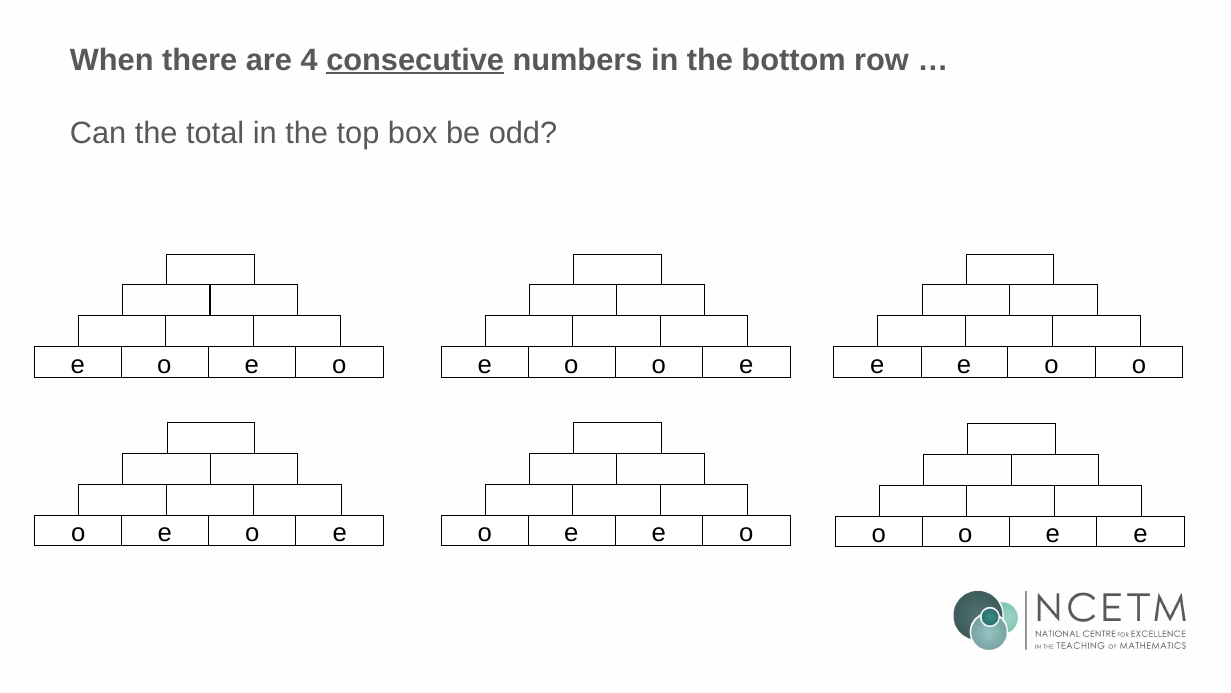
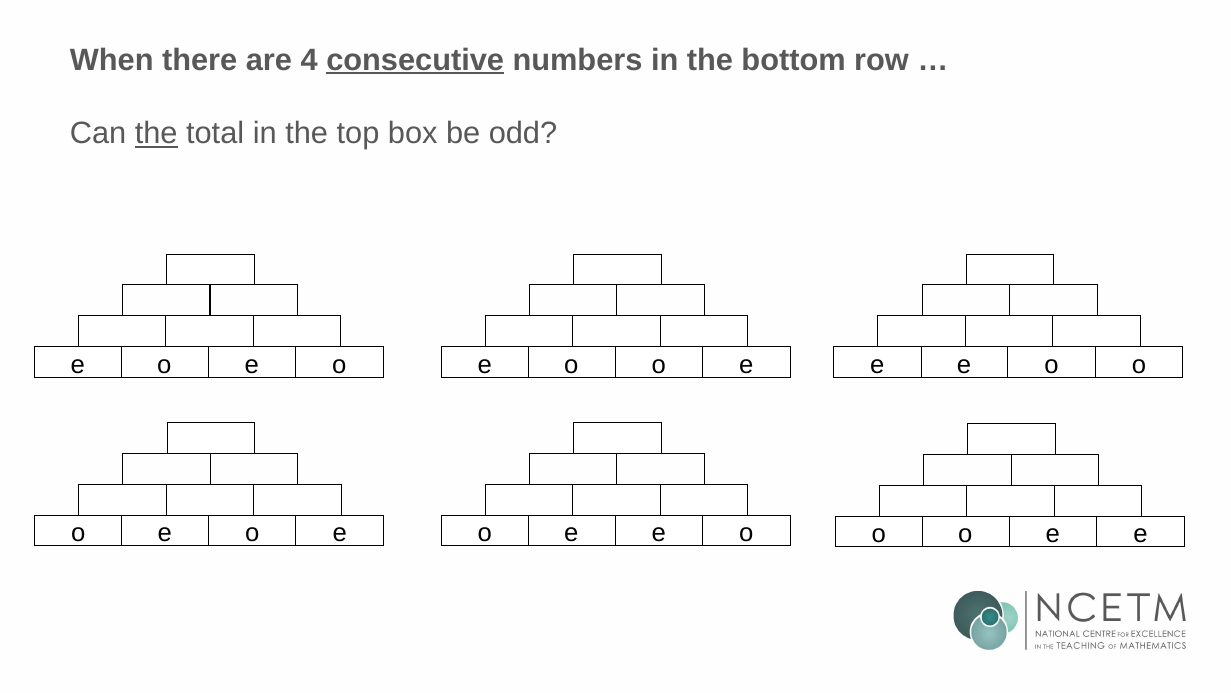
the underline: none -> present (156, 134)
